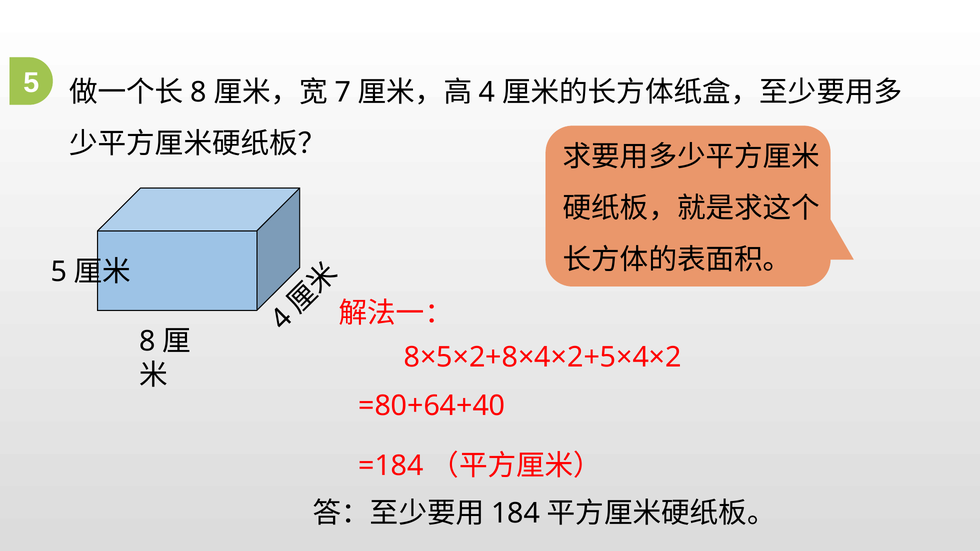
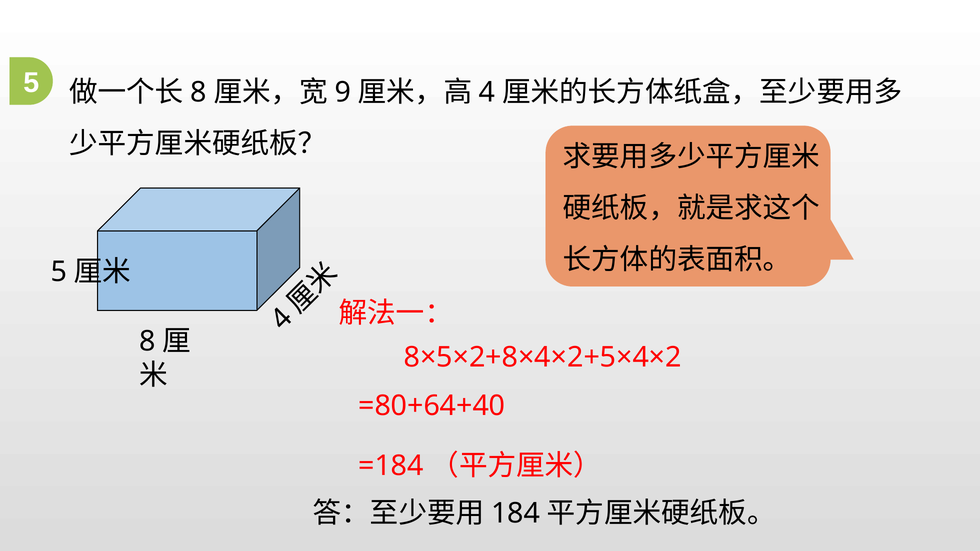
7: 7 -> 9 (343, 93)
